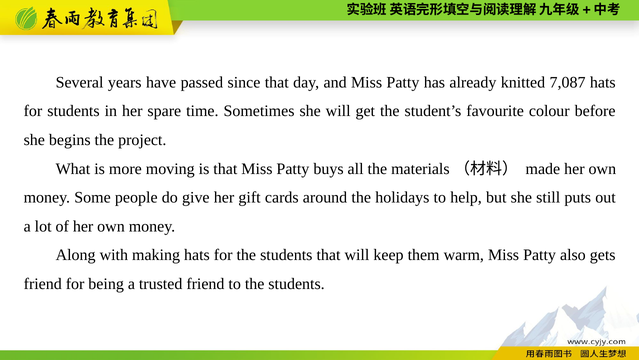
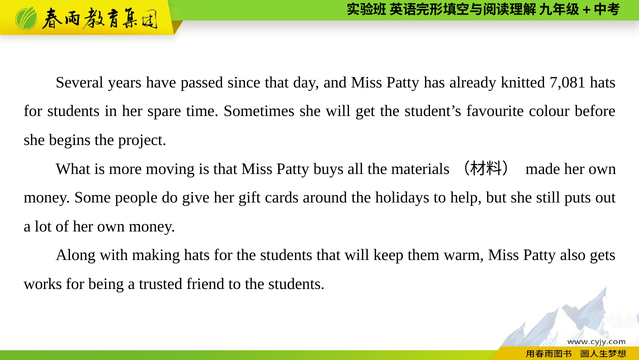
7,087: 7,087 -> 7,081 (568, 82)
friend: friend -> works (43, 284)
